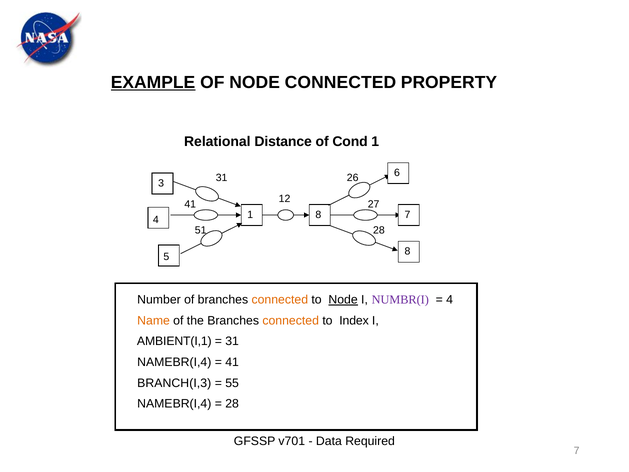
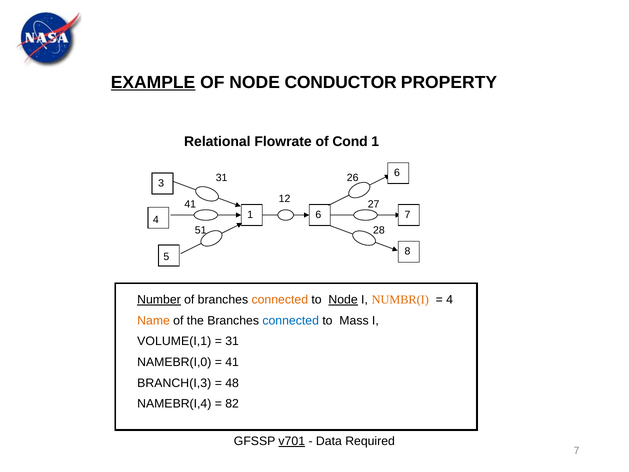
NODE CONNECTED: CONNECTED -> CONDUCTOR (341, 82)
Distance: Distance -> Flowrate (283, 142)
1 8: 8 -> 6 (318, 215)
Number underline: none -> present (159, 300)
NUMBR(I colour: purple -> orange (400, 300)
connected colour: orange -> blue (291, 320)
Index: Index -> Mass (354, 320)
AMBIENT(I,1: AMBIENT(I,1 -> VOLUME(I,1 (174, 341)
NAMEBR(I,4: NAMEBR(I,4 -> NAMEBR(I,0 (174, 362)
55: 55 -> 48 (232, 383)
28: 28 -> 82 (232, 404)
v701 underline: none -> present (292, 441)
